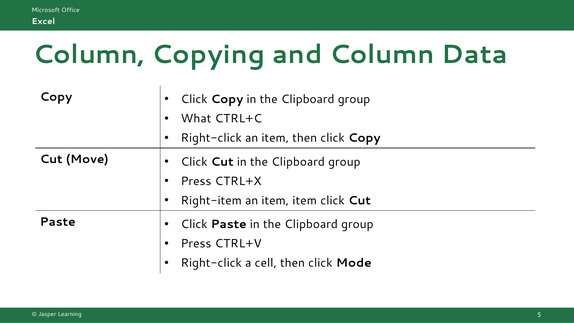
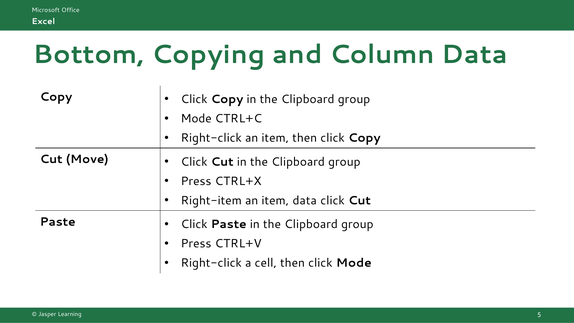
Column: Column -> Bottom (89, 54)
What: What -> Mode (196, 119)
item item: item -> data (305, 200)
